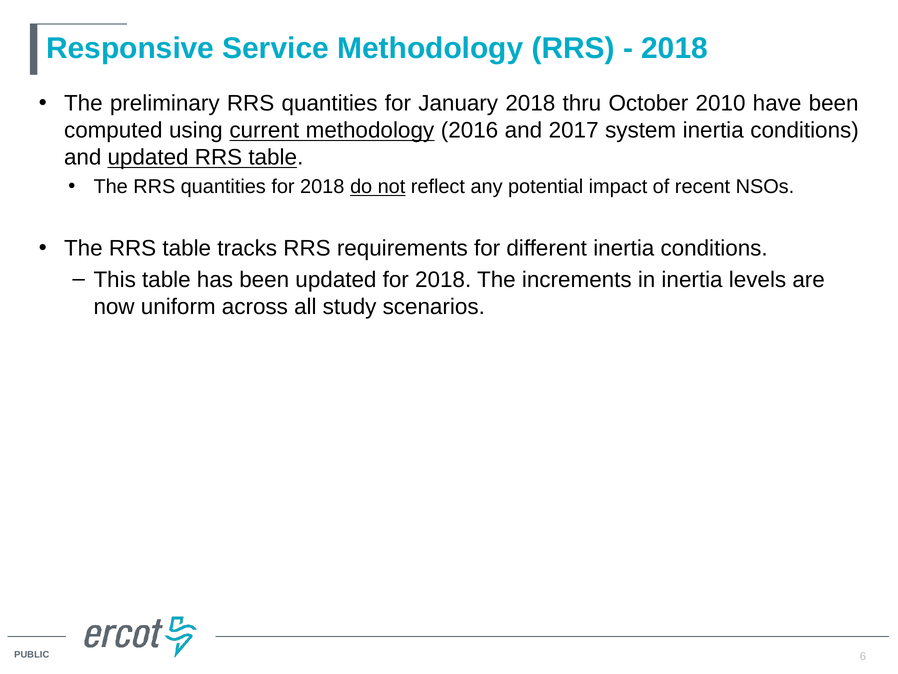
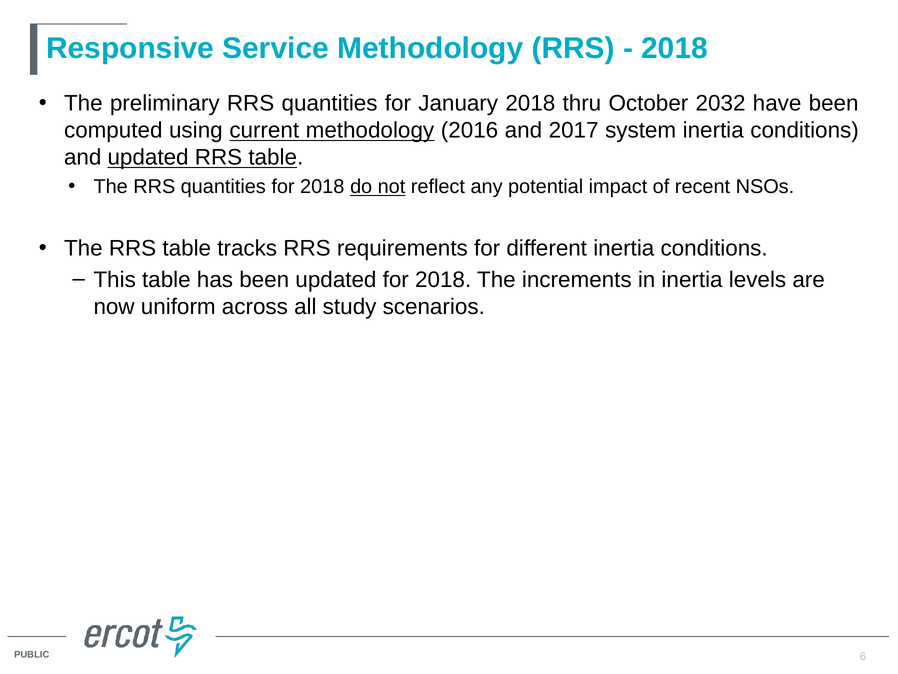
2010: 2010 -> 2032 (721, 103)
